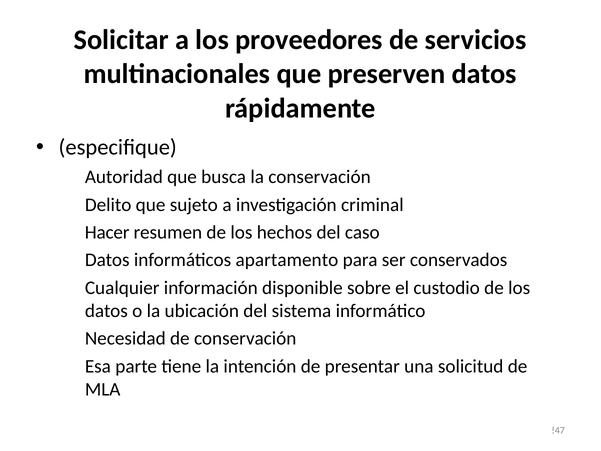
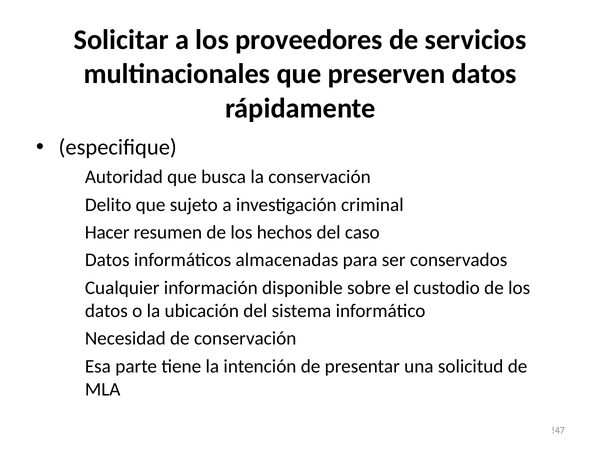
apartamento: apartamento -> almacenadas (287, 260)
